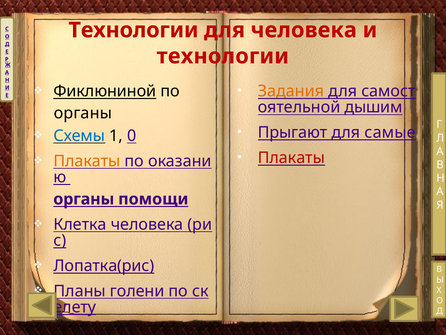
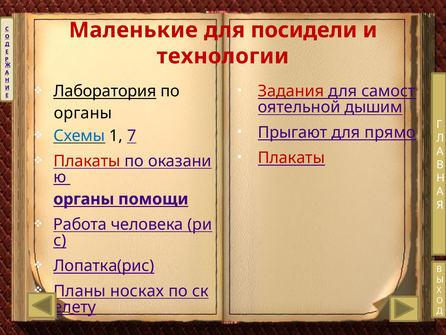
Технологии: Технологии -> Маленькие (133, 30)
для человека: человека -> посидели (304, 30)
Фиклюниной: Фиклюниной -> Лаборатория (105, 91)
Задания colour: orange -> red (291, 91)
самые: самые -> прямо (390, 132)
0: 0 -> 7 (132, 136)
Плакаты colour: orange -> red (87, 161)
Клетка: Клетка -> Работа (80, 224)
голени: голени -> носках (137, 291)
